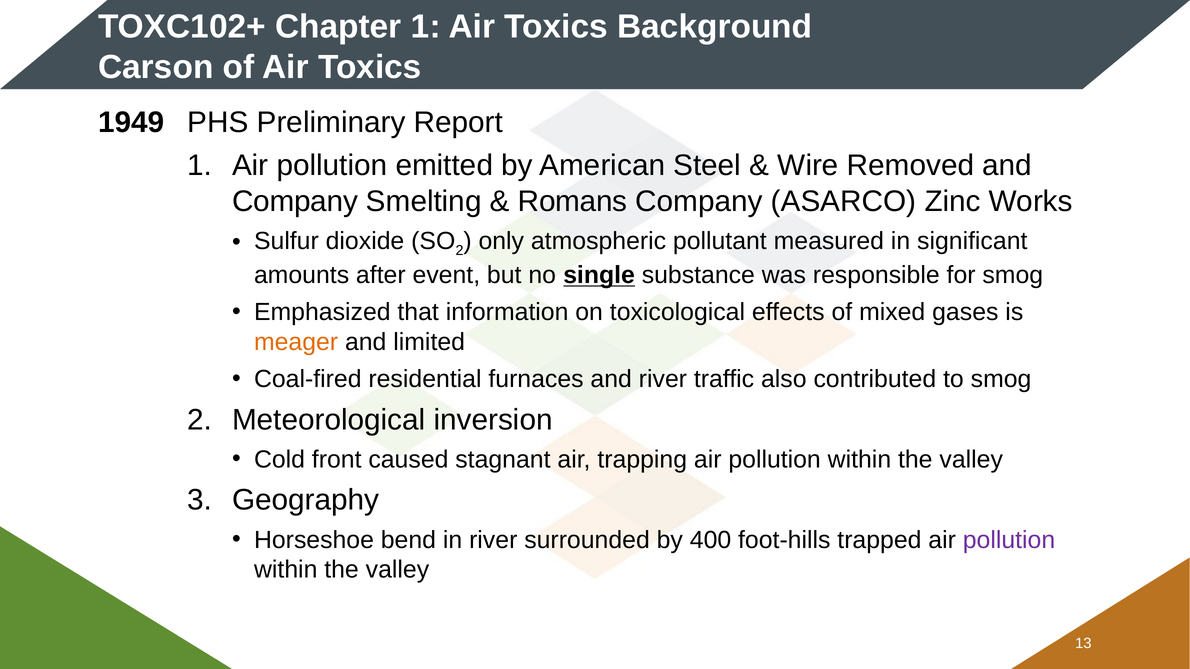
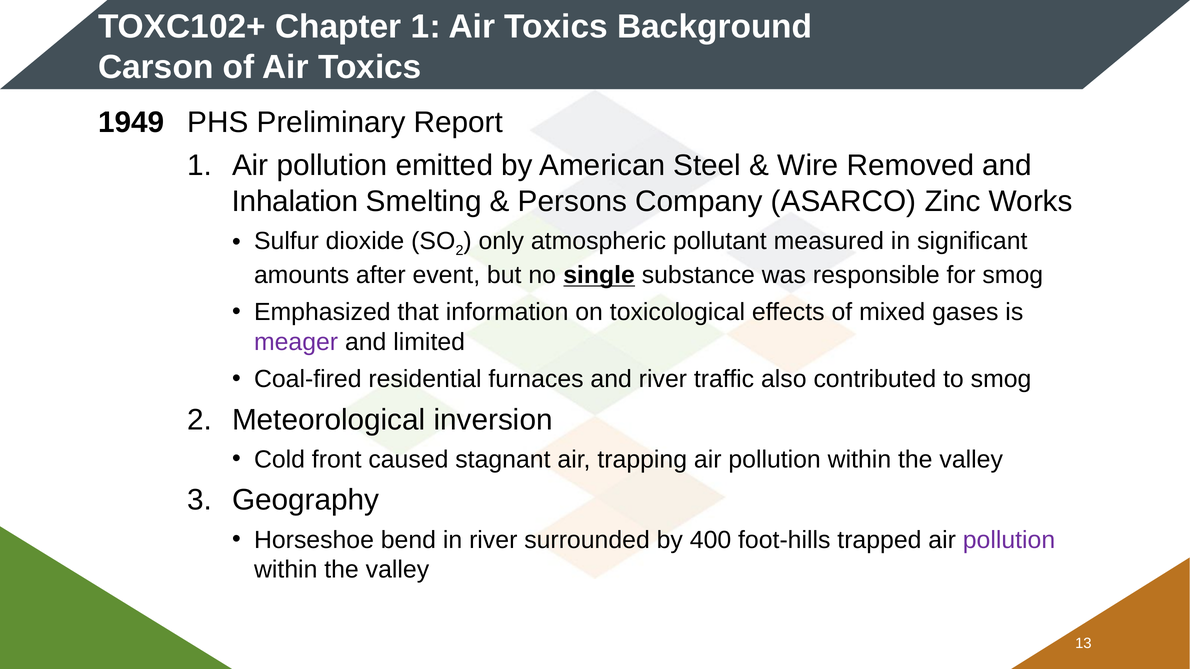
Company: Company -> Inhalation (295, 201)
Romans: Romans -> Persons (572, 201)
meager colour: orange -> purple (296, 342)
